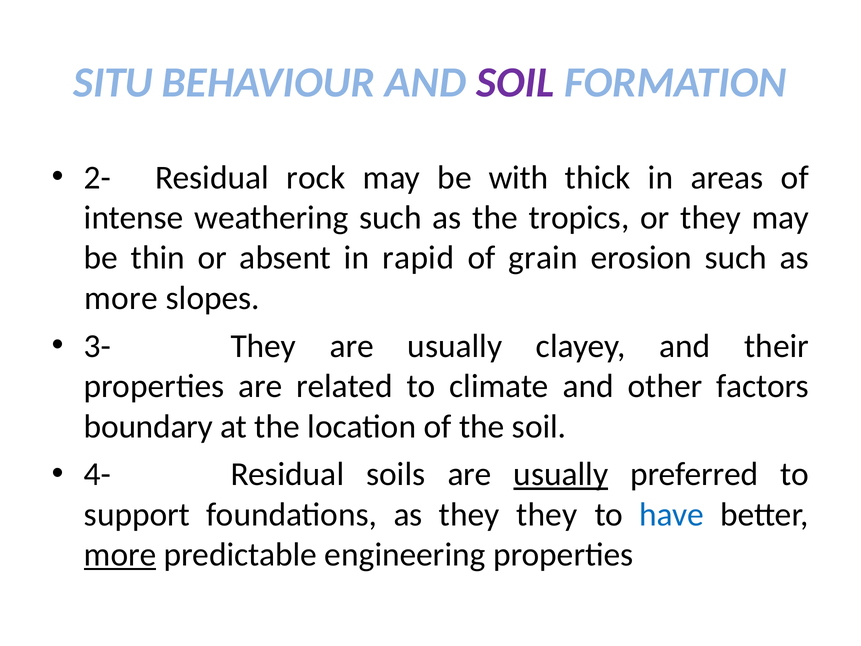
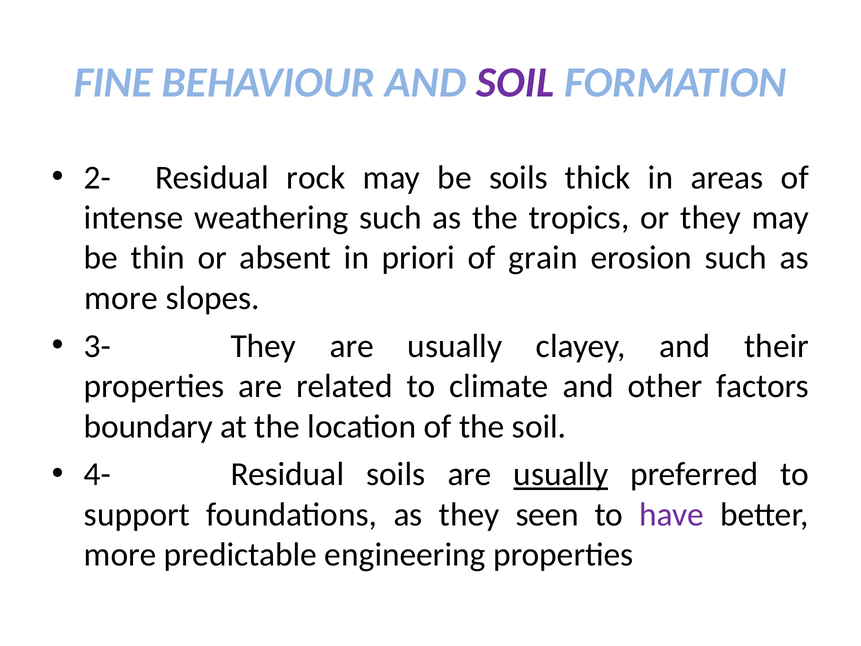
SITU: SITU -> FINE (113, 83)
be with: with -> soils (518, 177)
rapid: rapid -> priori (418, 258)
they they: they -> seen (547, 514)
have colour: blue -> purple (672, 514)
more underline: present -> none (120, 555)
